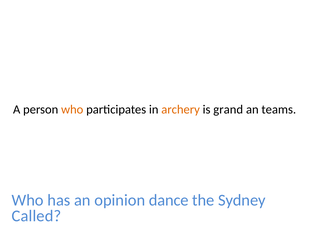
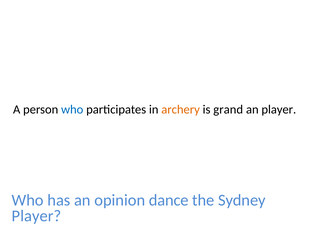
who colour: orange -> blue (72, 109)
an teams: teams -> player (279, 109)
Called: Called -> Player (36, 216)
